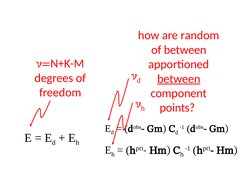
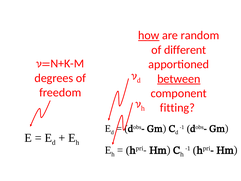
how underline: none -> present (149, 35)
of between: between -> different (185, 50)
points: points -> fitting (177, 108)
